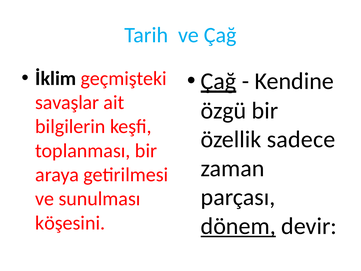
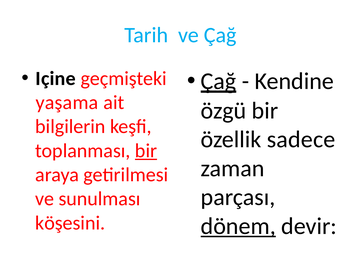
İklim: İklim -> Içine (56, 78)
savaşlar: savaşlar -> yaşama (67, 102)
bir underline: none -> present (146, 151)
